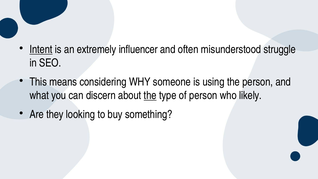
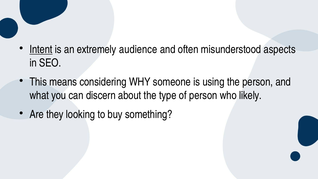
influencer: influencer -> audience (138, 49)
struggle: struggle -> aspects (280, 49)
the underline: present -> none (150, 95)
